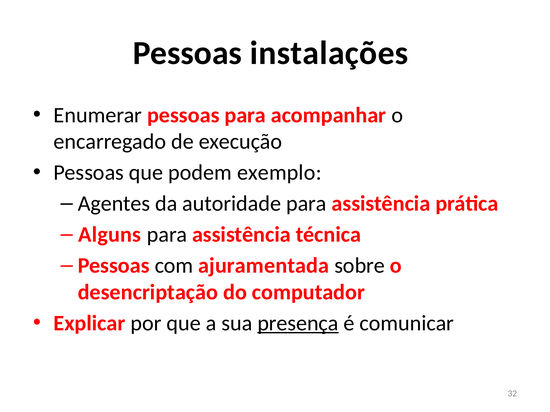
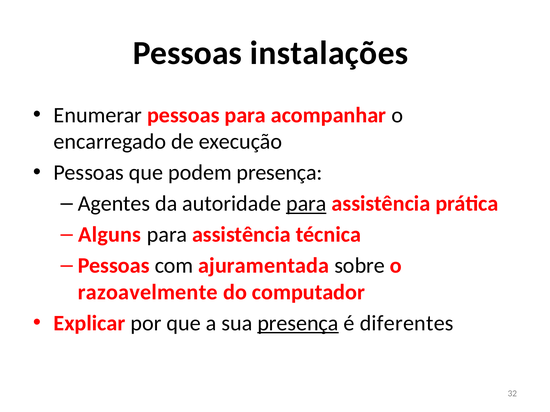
podem exemplo: exemplo -> presença (279, 173)
para underline: none -> present (306, 204)
desencriptação: desencriptação -> razoavelmente (148, 293)
comunicar: comunicar -> diferentes (407, 324)
